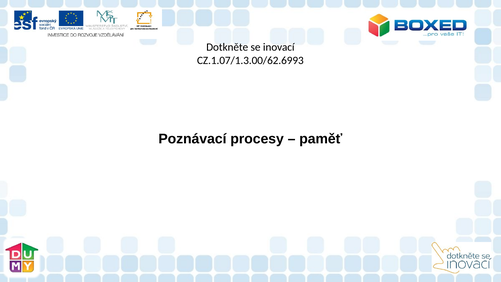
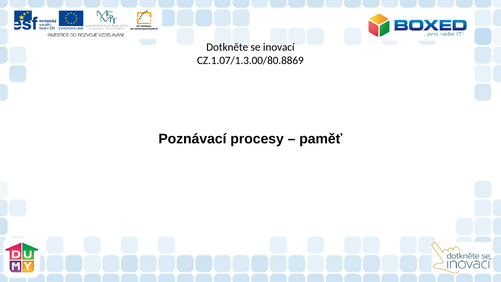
CZ.1.07/1.3.00/62.6993: CZ.1.07/1.3.00/62.6993 -> CZ.1.07/1.3.00/80.8869 (250, 61)
